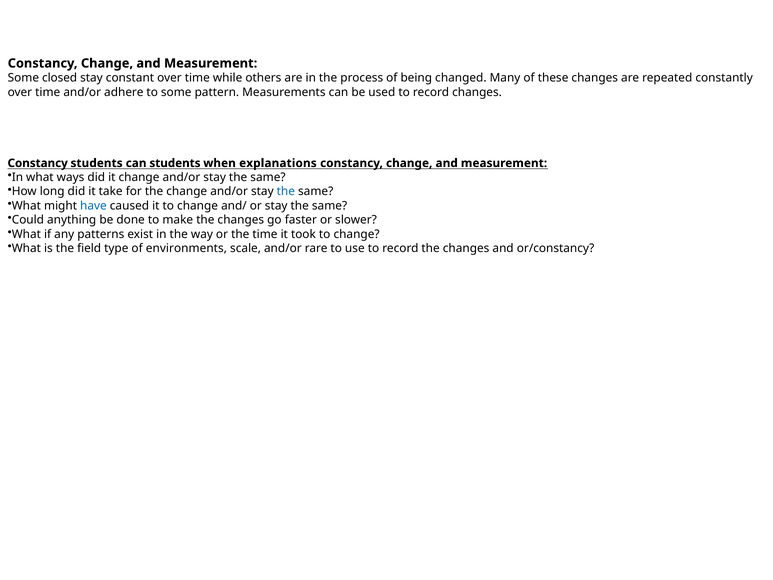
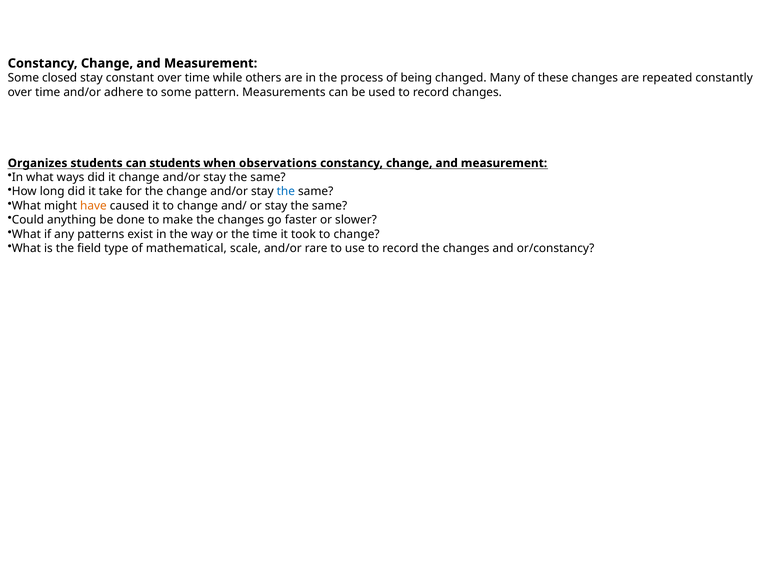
Constancy: Constancy -> Organizes (38, 163)
explanations: explanations -> observations (278, 163)
have colour: blue -> orange (93, 206)
environments: environments -> mathematical (186, 248)
